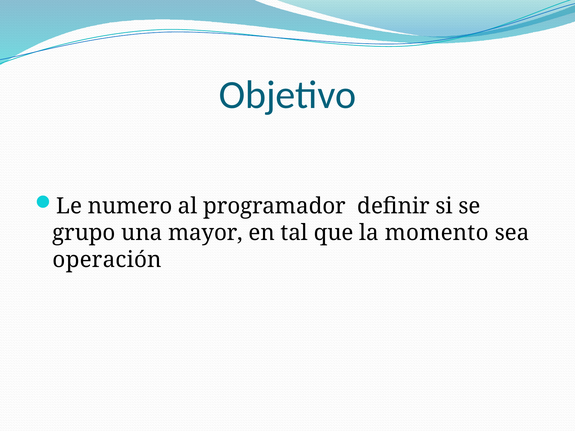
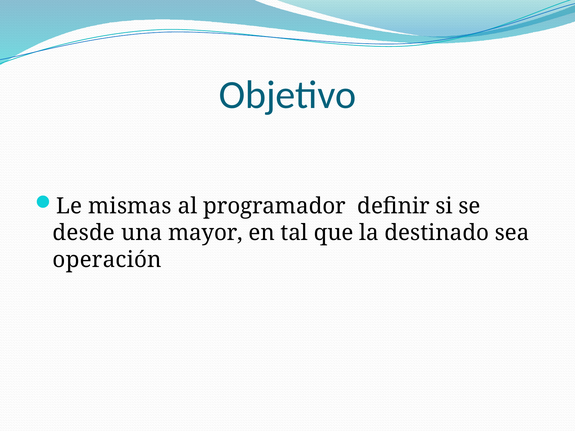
numero: numero -> mismas (130, 206)
grupo: grupo -> desde (84, 233)
momento: momento -> destinado (437, 233)
